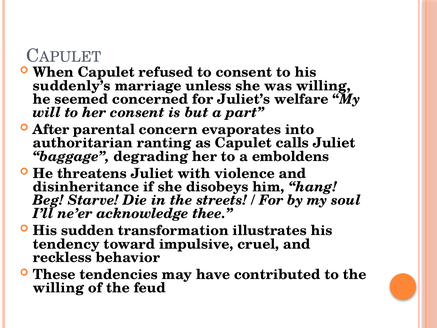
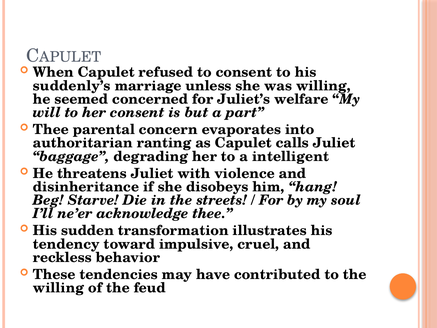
After: After -> Thee (51, 130)
emboldens: emboldens -> intelligent (290, 156)
